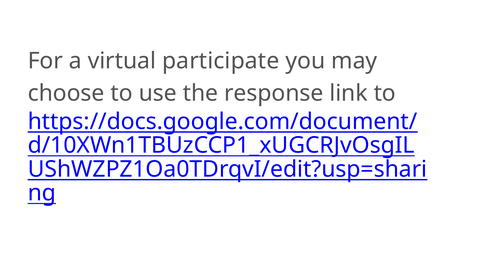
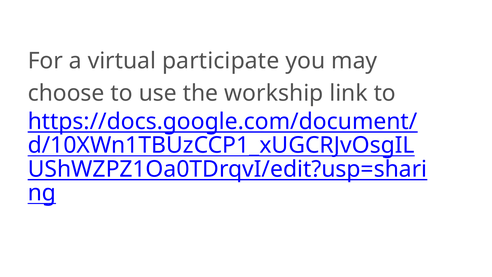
response: response -> workship (274, 93)
